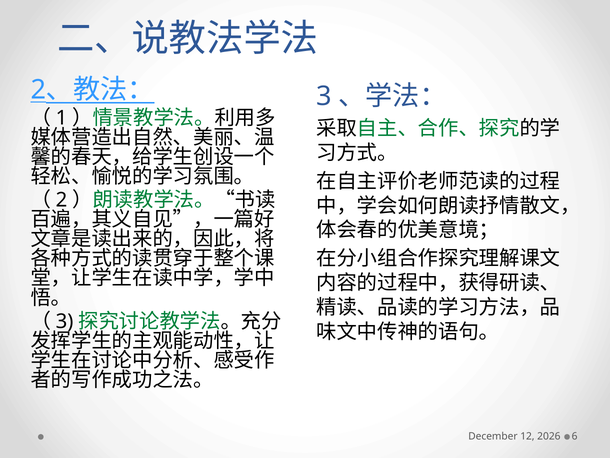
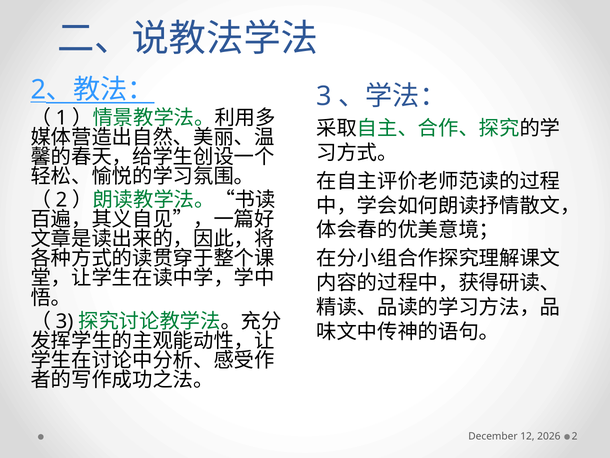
6: 6 -> 2 (575, 436)
